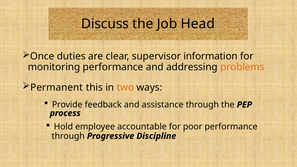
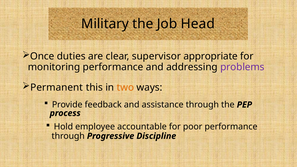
Discuss: Discuss -> Military (105, 24)
information: information -> appropriate (211, 56)
problems colour: orange -> purple (242, 67)
